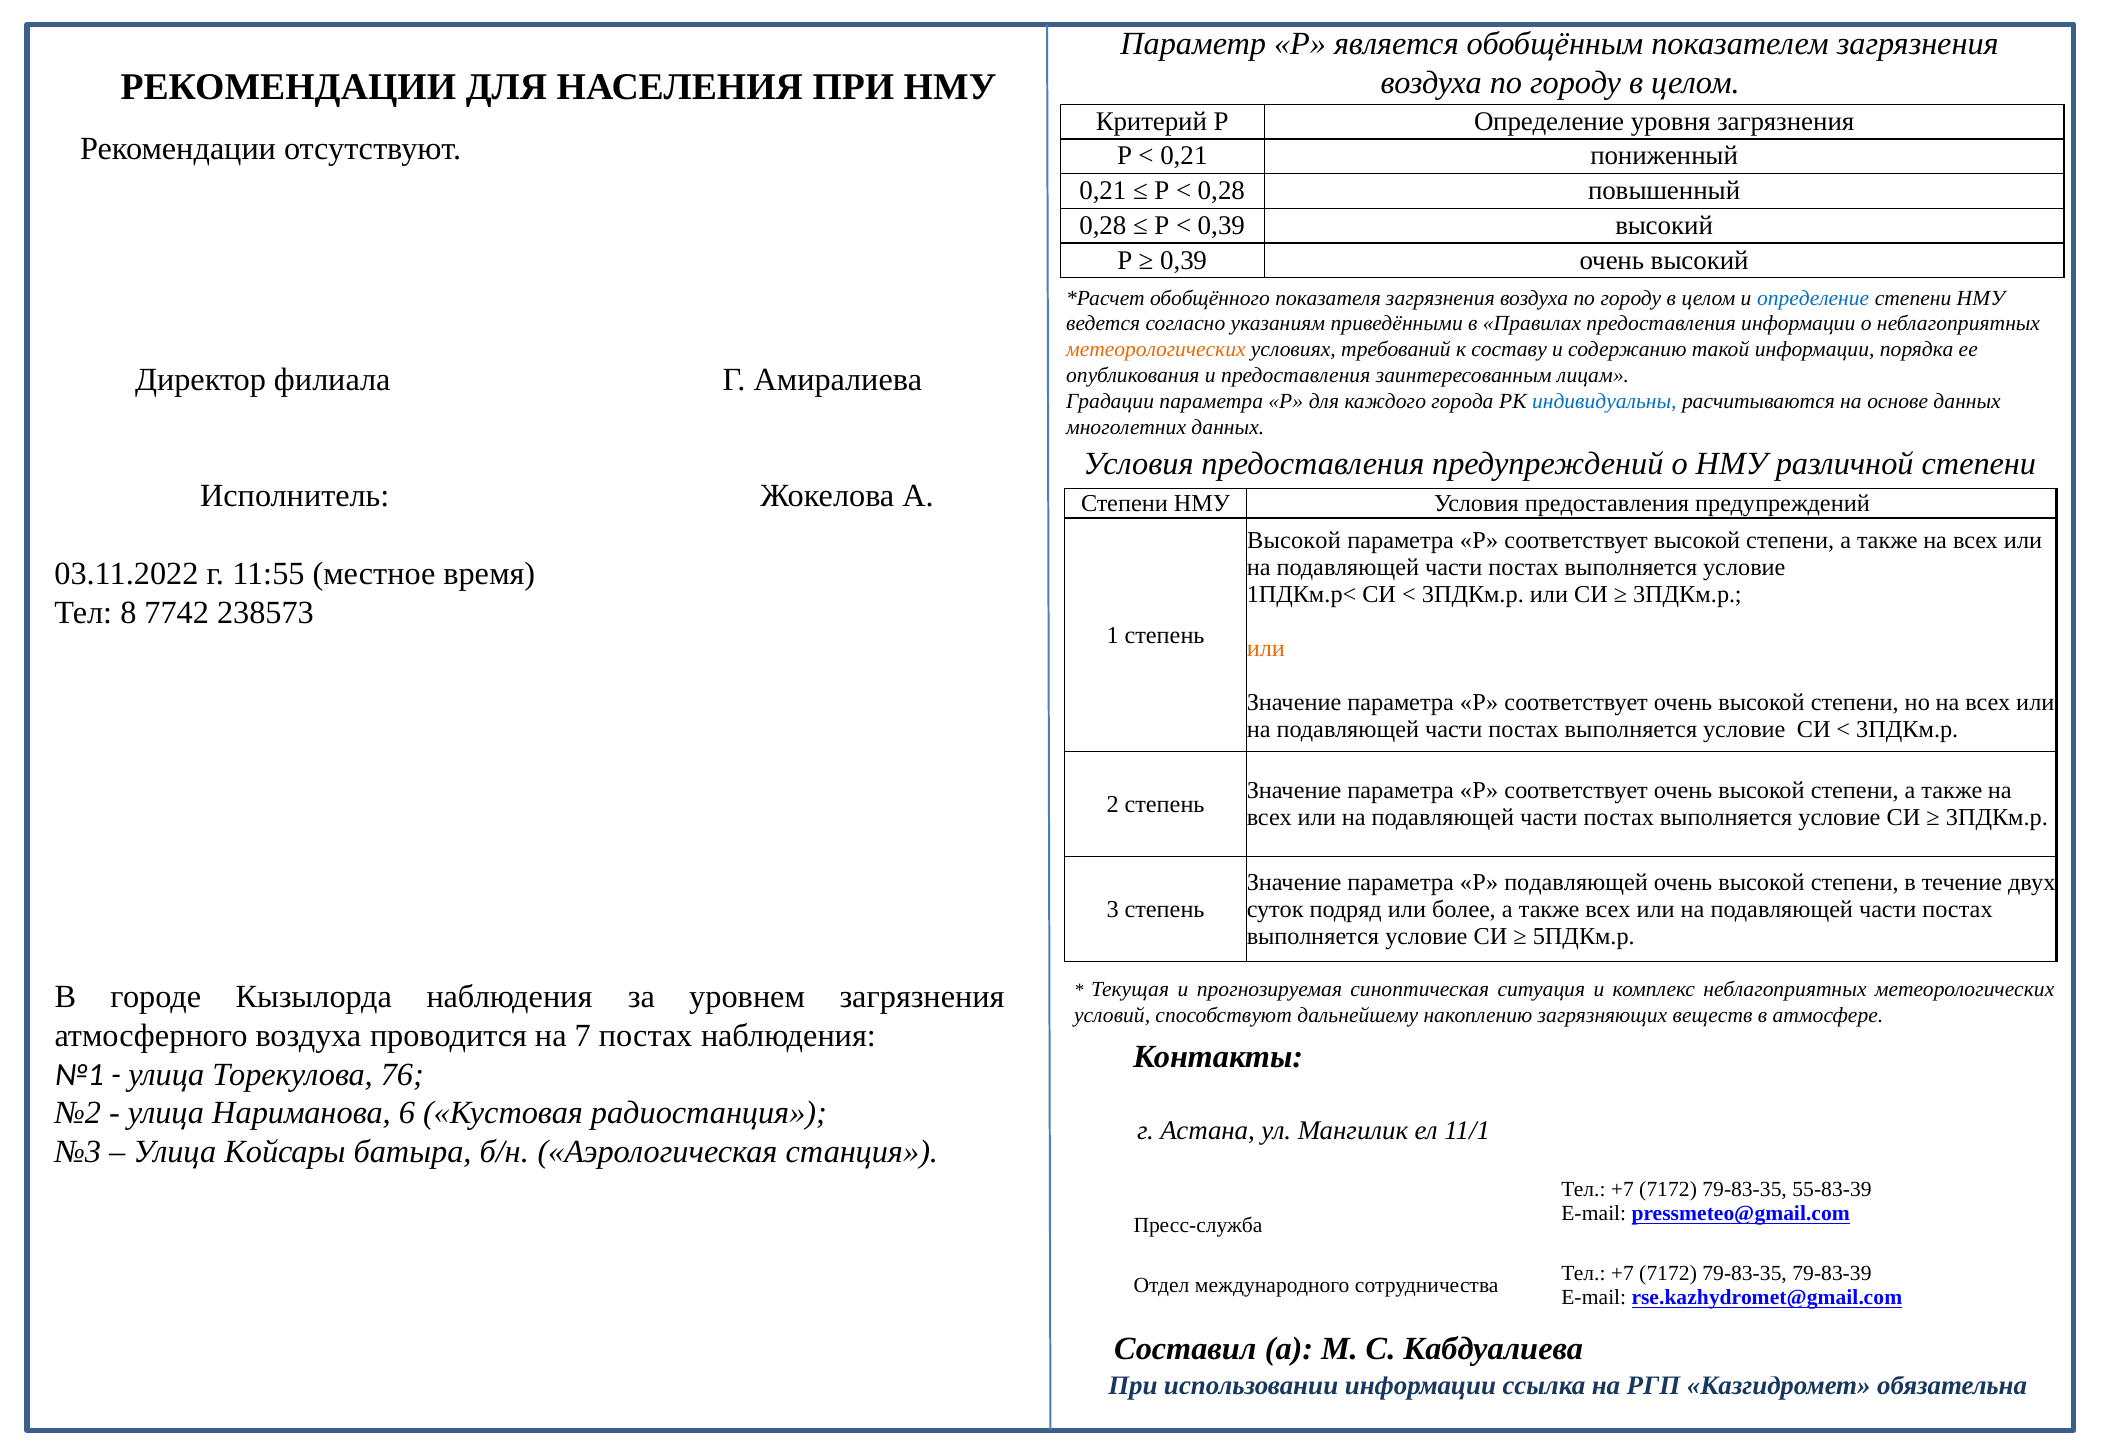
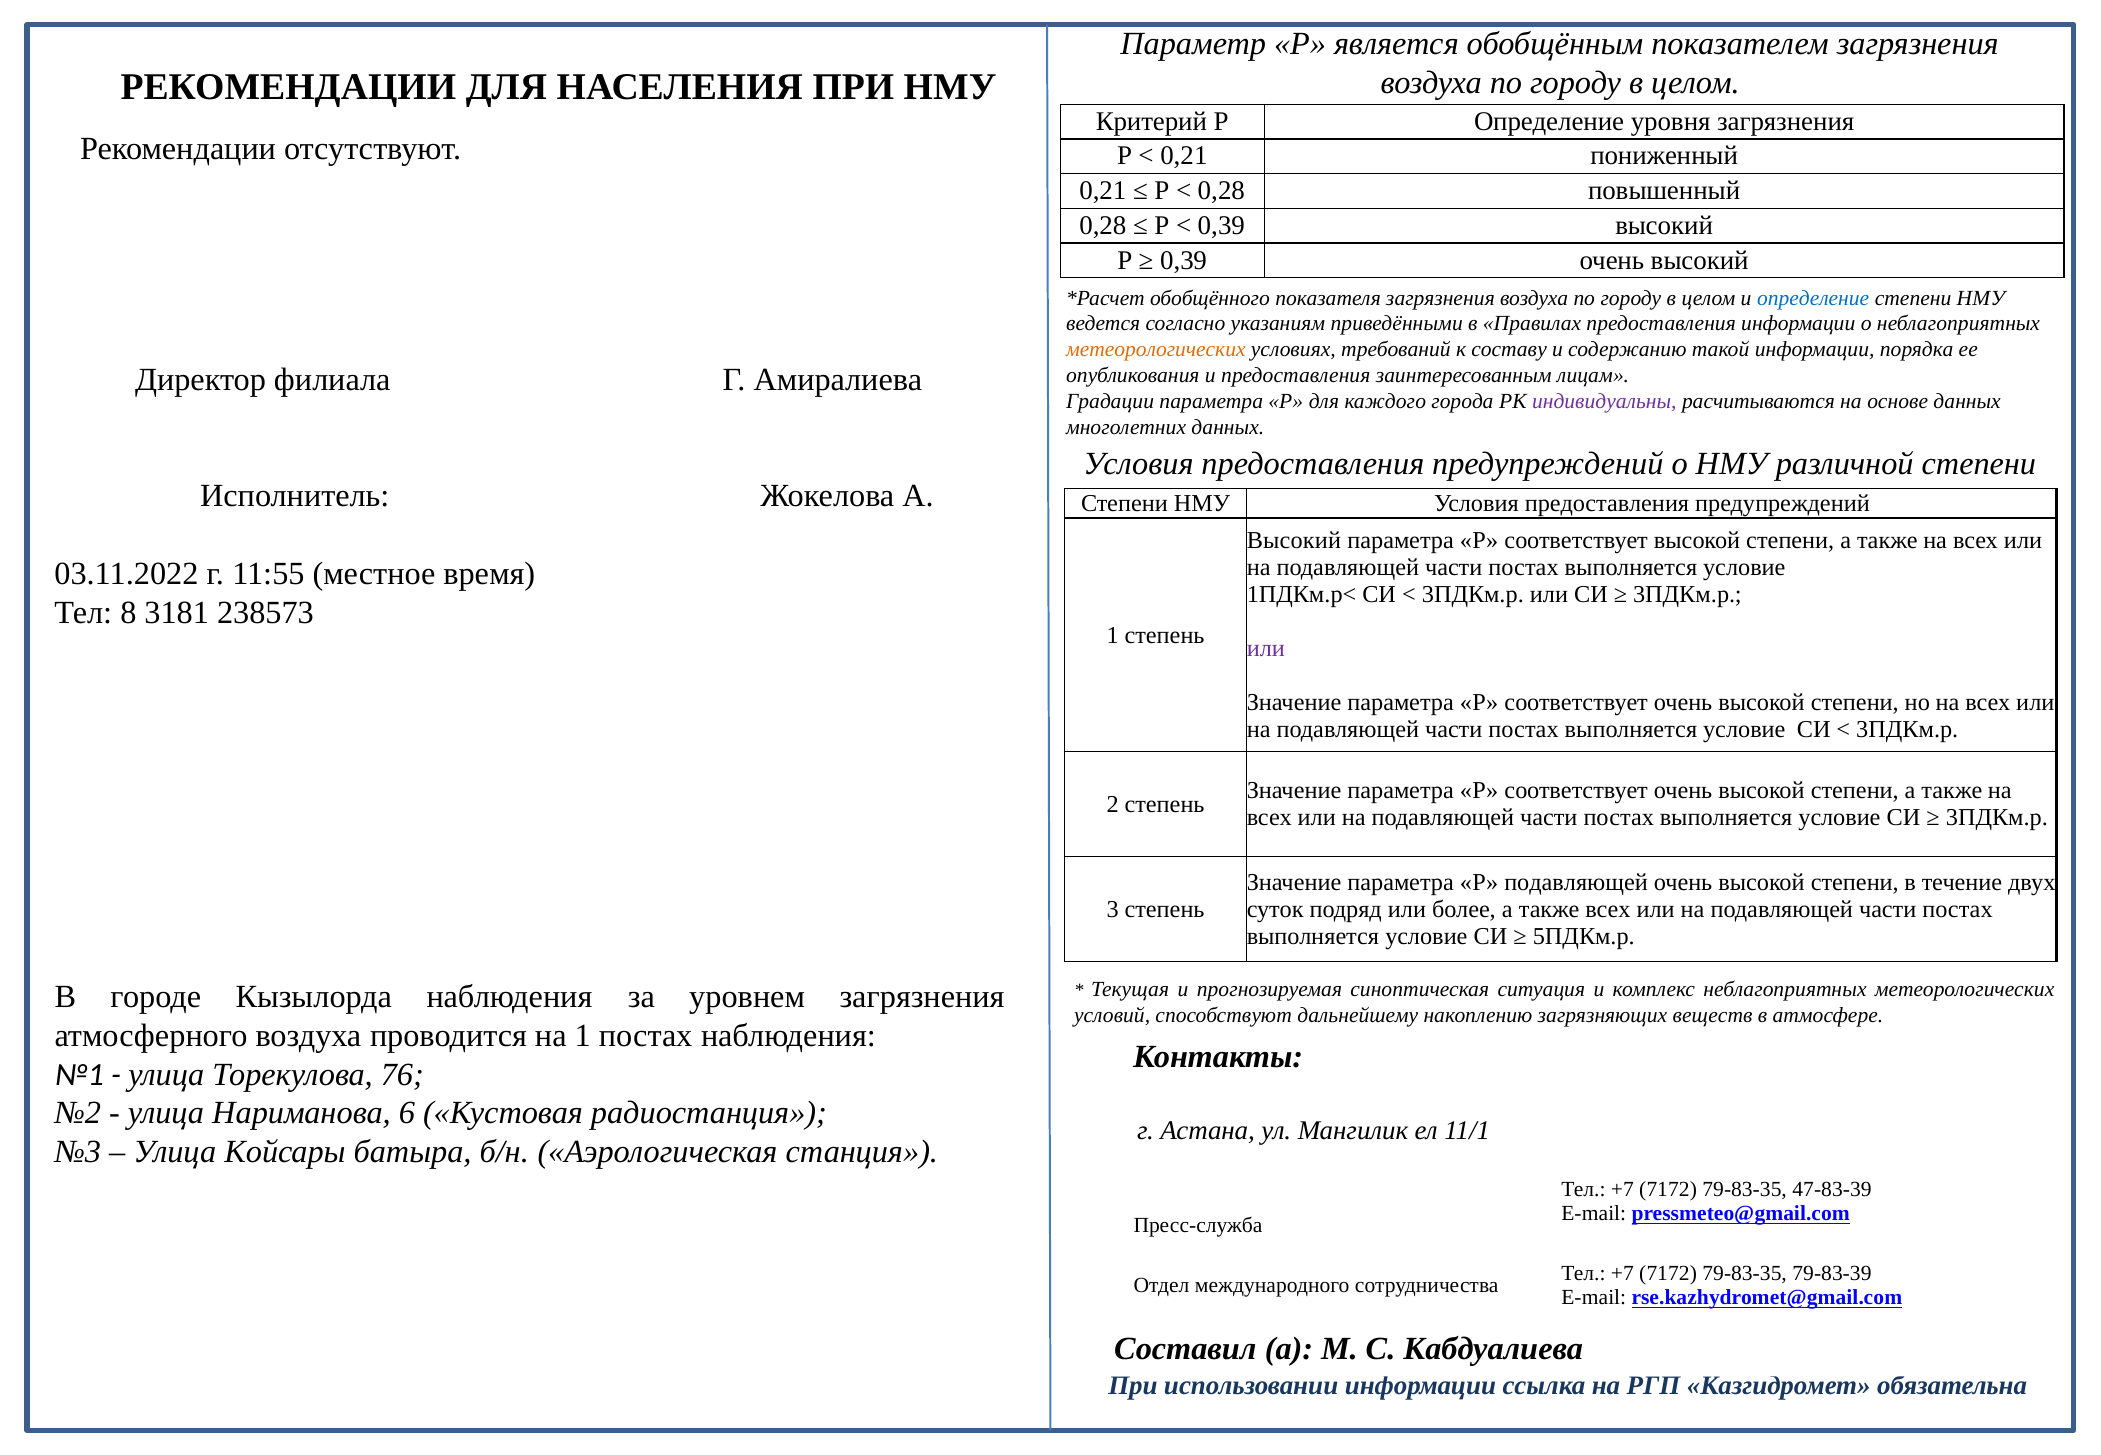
индивидуальны colour: blue -> purple (1604, 401)
Высокой: Высокой -> Высокий (1294, 541)
7742: 7742 -> 3181 (177, 612)
или colour: orange -> purple (1266, 648)
на 7: 7 -> 1 (583, 1035)
55-83-39: 55-83-39 -> 47-83-39 (1832, 1189)
